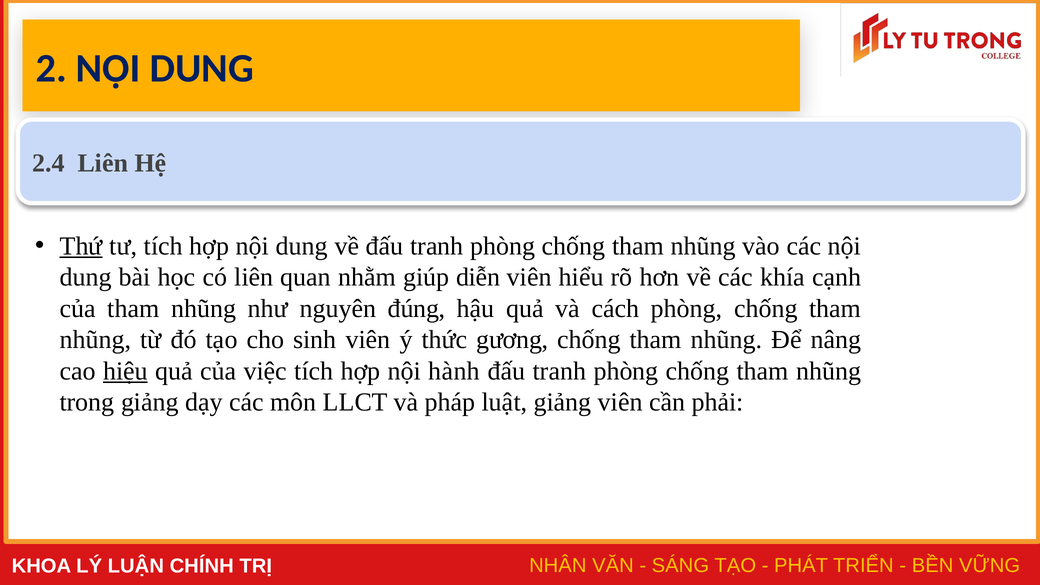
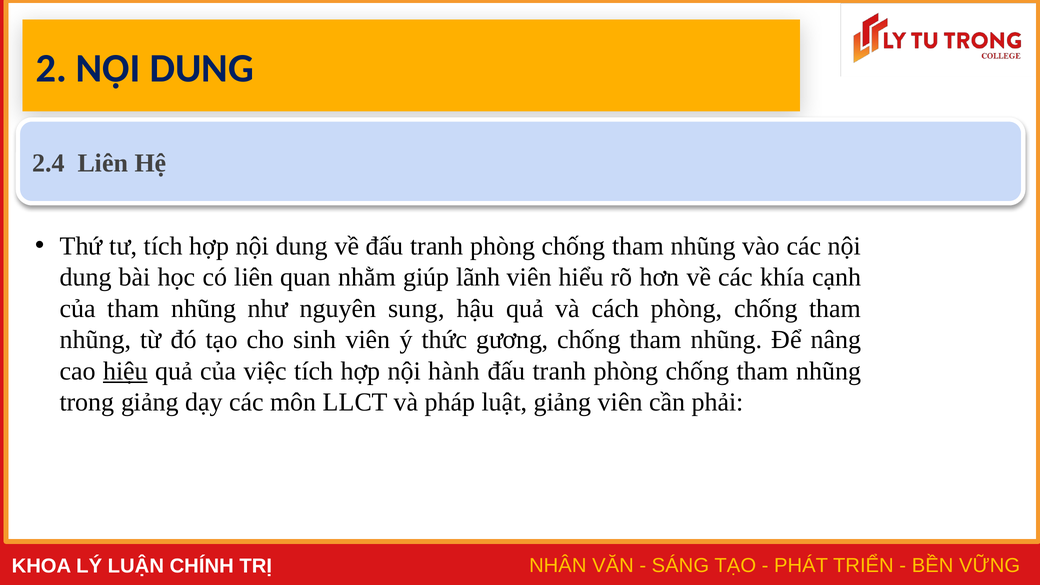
Thứ underline: present -> none (81, 246)
diễn: diễn -> lãnh (478, 277)
đúng: đúng -> sung (416, 309)
